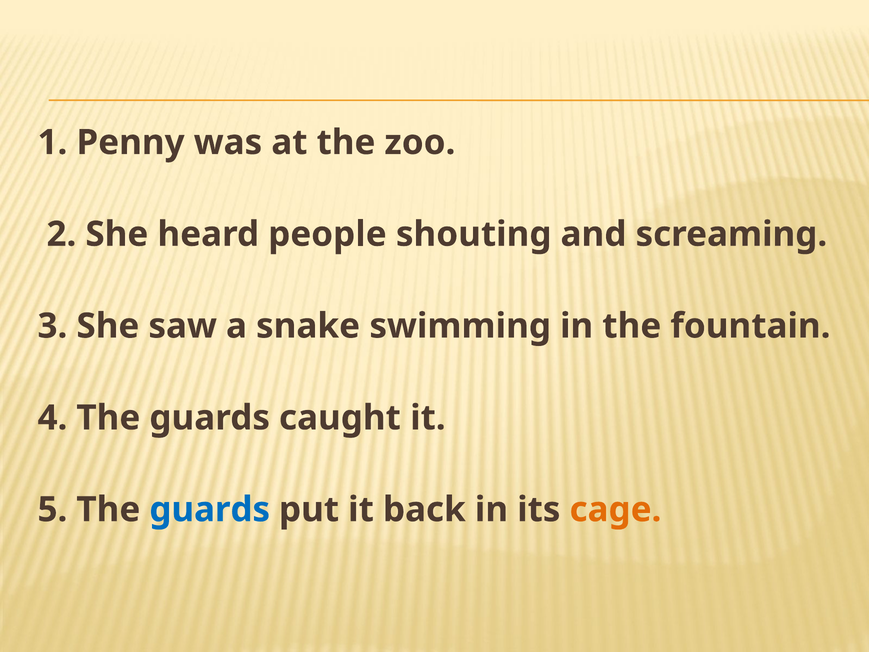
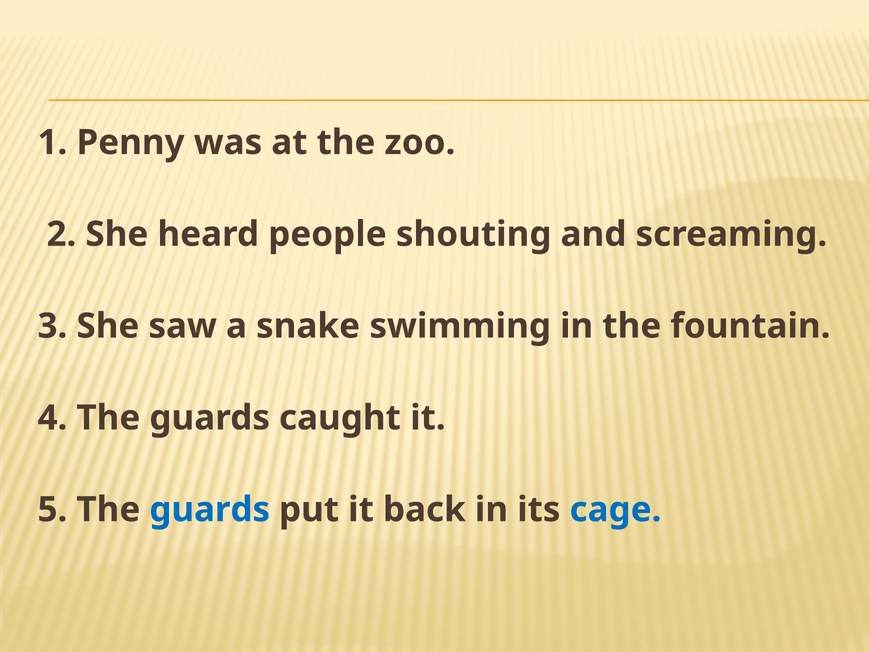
cage colour: orange -> blue (615, 509)
